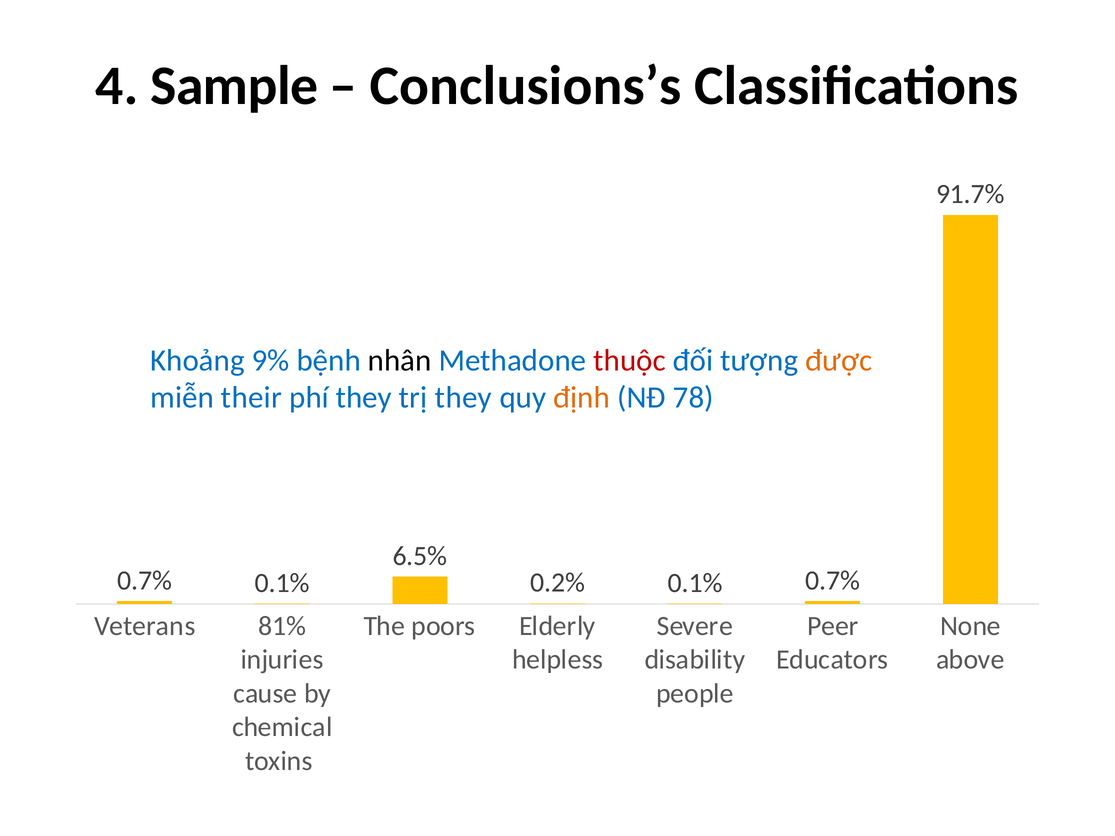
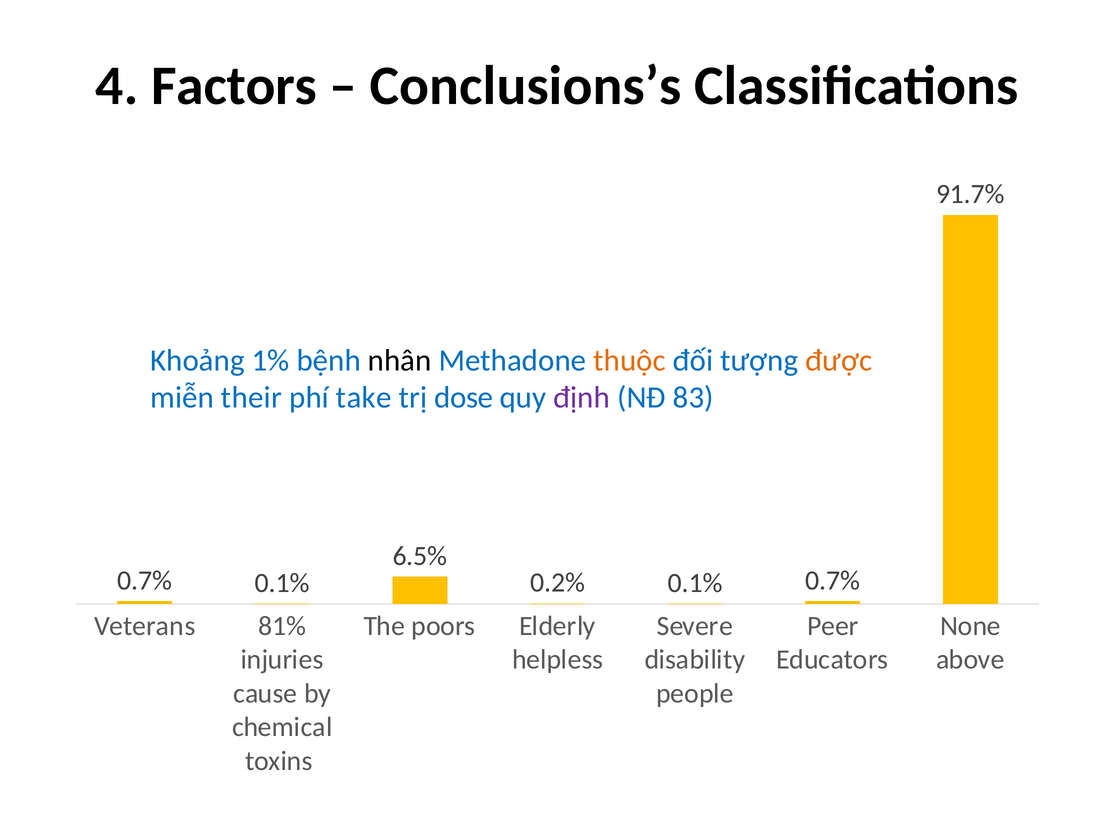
Sample: Sample -> Factors (234, 86)
9%: 9% -> 1% (271, 361)
thuộc colour: red -> orange (630, 361)
phí they: they -> take (364, 398)
trị they: they -> dose (464, 398)
định colour: orange -> purple (582, 398)
78: 78 -> 83 (693, 398)
